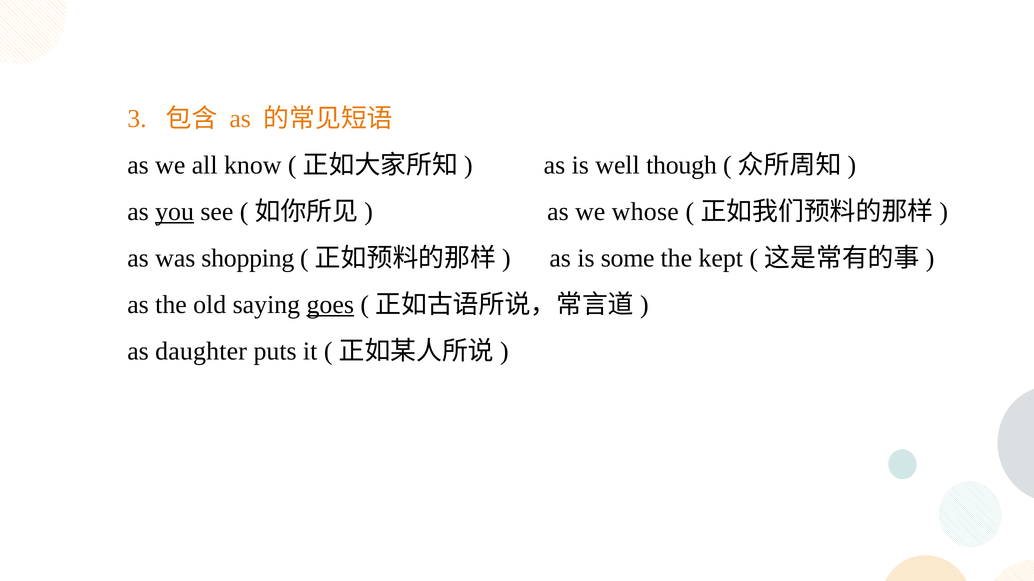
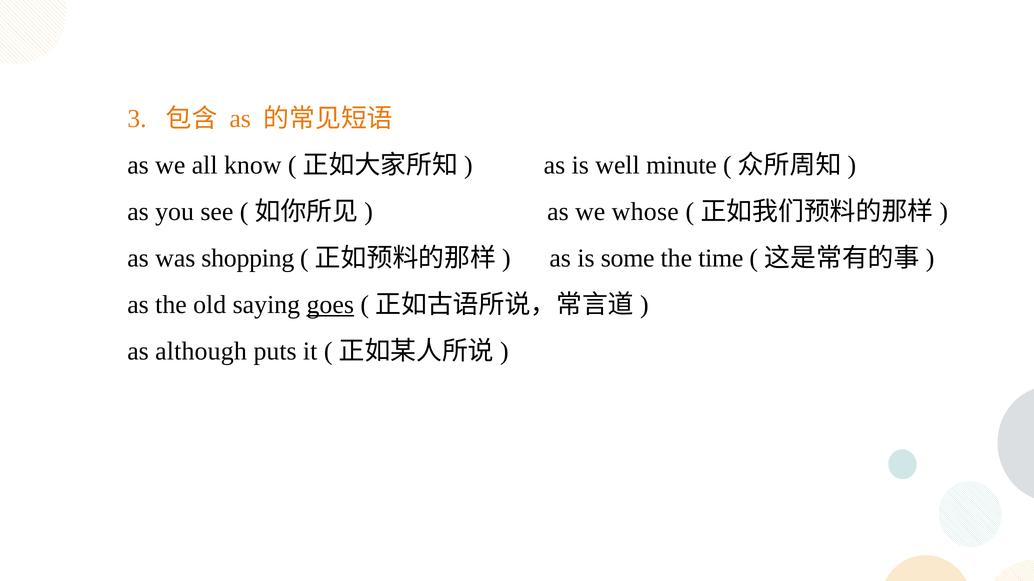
though: though -> minute (681, 165)
you underline: present -> none (175, 212)
kept: kept -> time (721, 258)
daughter: daughter -> although (201, 352)
